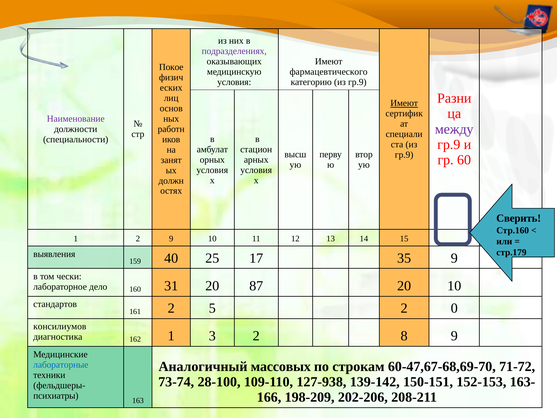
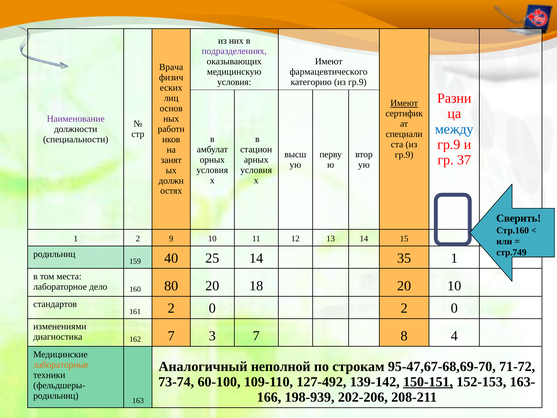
Покое: Покое -> Врача (171, 67)
между colour: purple -> blue (454, 129)
60: 60 -> 37 (464, 160)
стр.179: стр.179 -> стр.749 (511, 252)
выявления: выявления -> родильниц (54, 254)
25 17: 17 -> 14 (256, 258)
35 9: 9 -> 1 (454, 258)
чески: чески -> места (69, 276)
31: 31 -> 80 (171, 286)
87: 87 -> 18 (256, 286)
161 2 5: 5 -> 0 (212, 308)
консилиумов: консилиумов -> изменениями (60, 326)
162 1: 1 -> 7 (171, 336)
3 2: 2 -> 7 (256, 336)
8 9: 9 -> 4 (454, 336)
массовых: массовых -> неполной (281, 366)
60-47,67-68,69-70: 60-47,67-68,69-70 -> 95-47,67-68,69-70 (442, 366)
лабораторные colour: blue -> orange (61, 364)
28-100: 28-100 -> 60-100 (219, 382)
127-938: 127-938 -> 127-492 (321, 382)
150-151 underline: none -> present (428, 382)
198-209: 198-209 -> 198-939 (310, 397)
психиатры: психиатры -> родильниц (56, 395)
